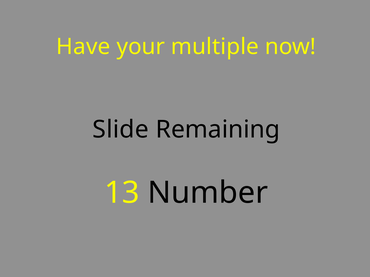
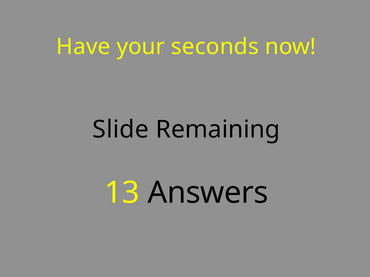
multiple: multiple -> seconds (215, 47)
Number: Number -> Answers (208, 193)
